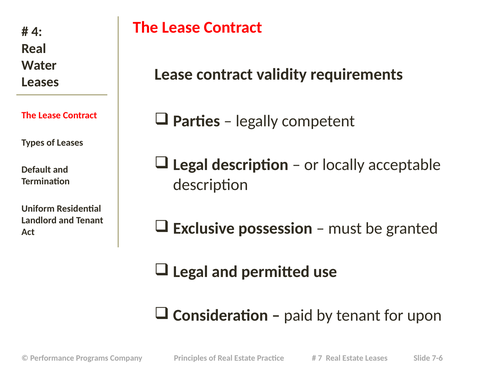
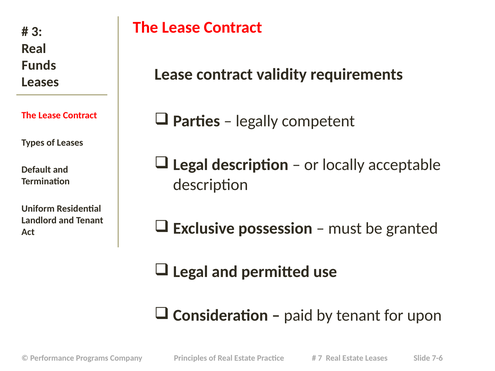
4: 4 -> 3 (37, 32)
Water: Water -> Funds (39, 65)
